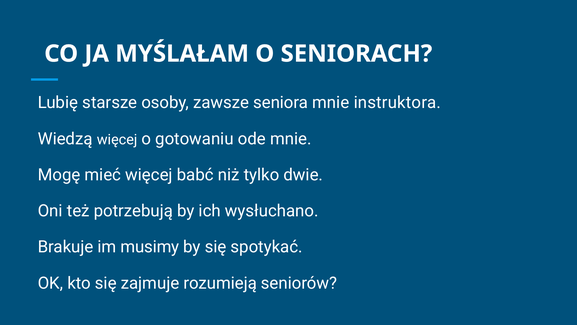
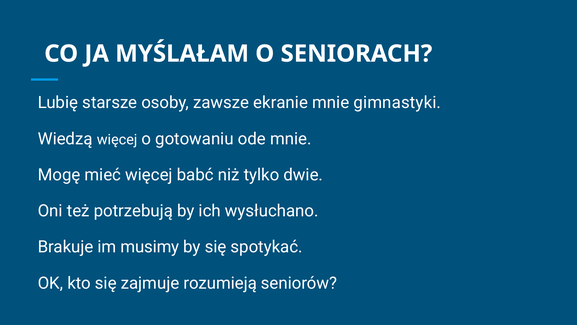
seniora: seniora -> ekranie (281, 103)
instruktora: instruktora -> gimnastyki (397, 103)
